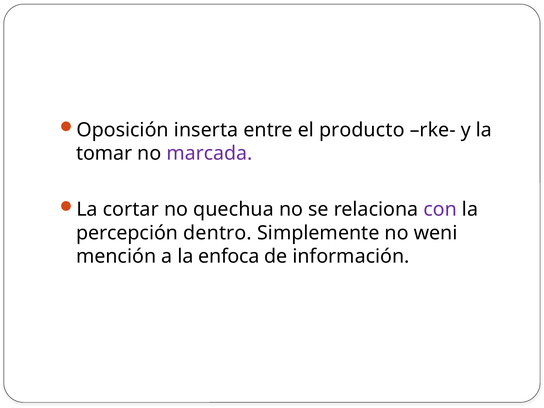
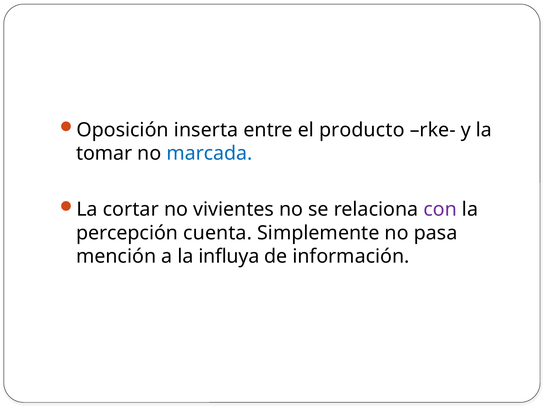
marcada colour: purple -> blue (209, 153)
quechua: quechua -> vivientes (234, 209)
dentro: dentro -> cuenta (218, 233)
weni: weni -> pasa (436, 233)
enfoca: enfoca -> influya (229, 257)
